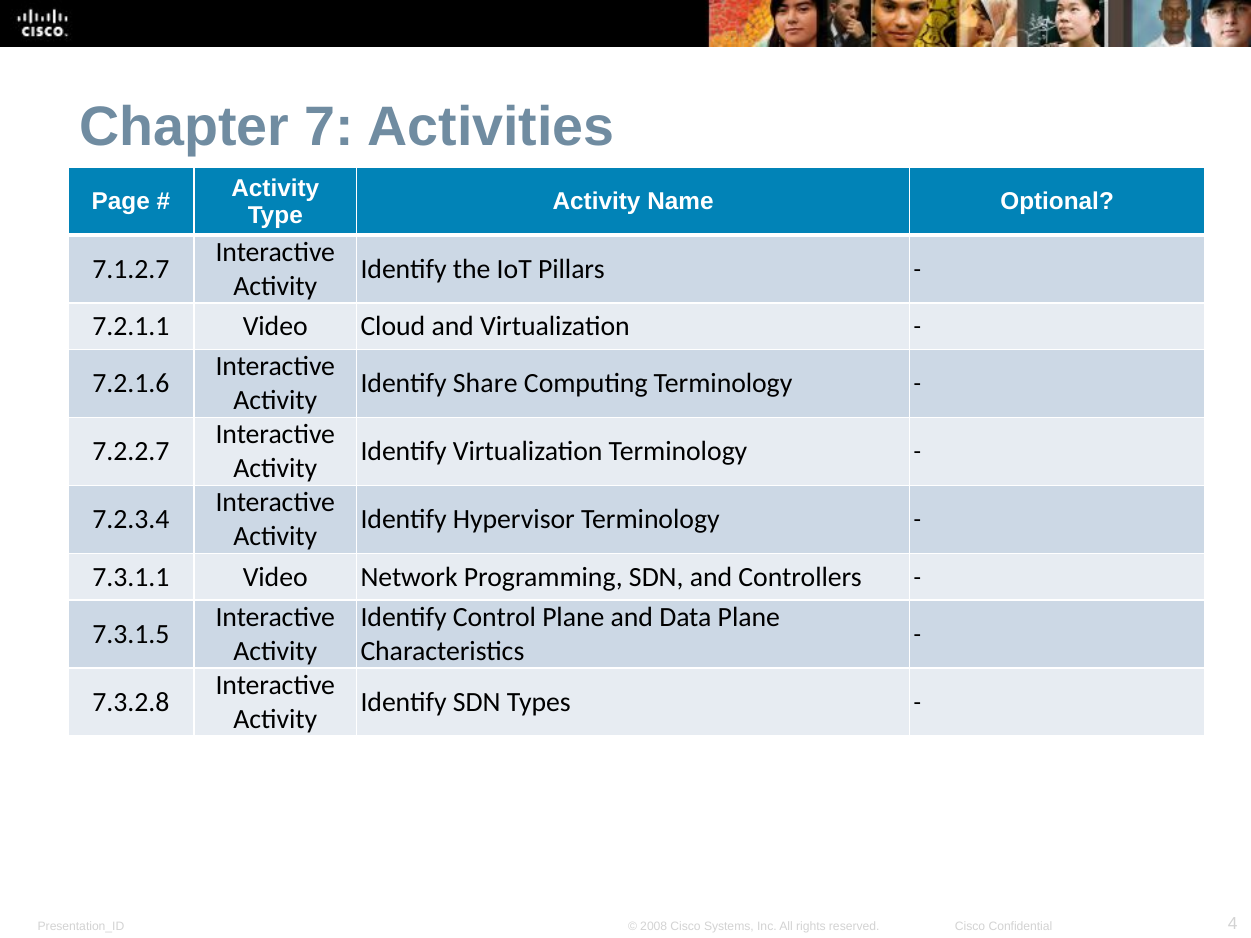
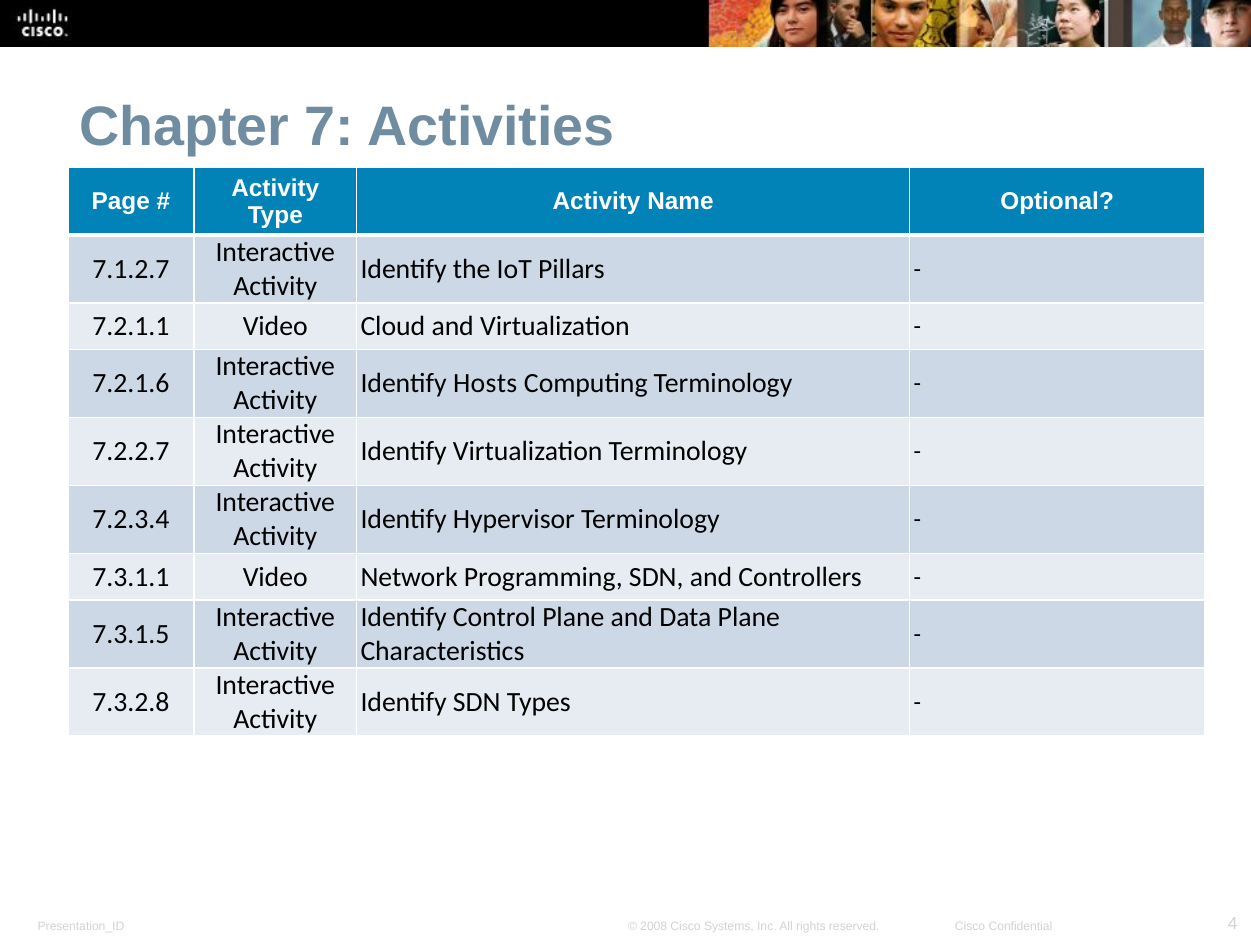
Share: Share -> Hosts (485, 384)
